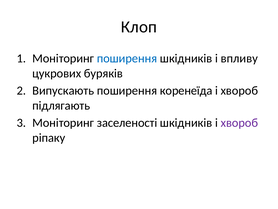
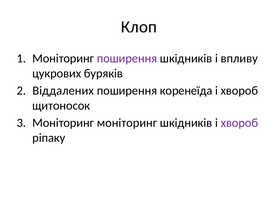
поширення colour: blue -> purple (127, 58)
Випускають: Випускають -> Віддалених (63, 90)
підлягають: підлягають -> щитоносок (61, 105)
Моніторинг заселеності: заселеності -> моніторинг (127, 123)
